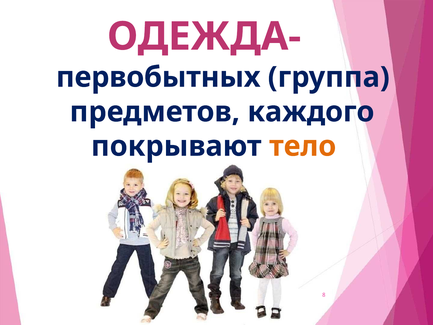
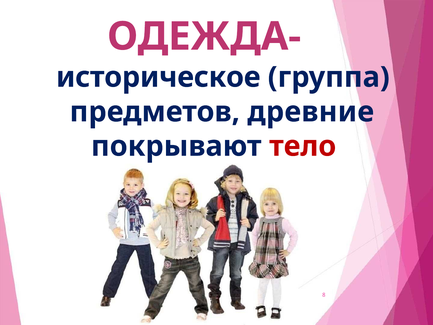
первобытных: первобытных -> историческое (158, 77)
каждого: каждого -> древние (311, 112)
тело colour: orange -> red (303, 146)
